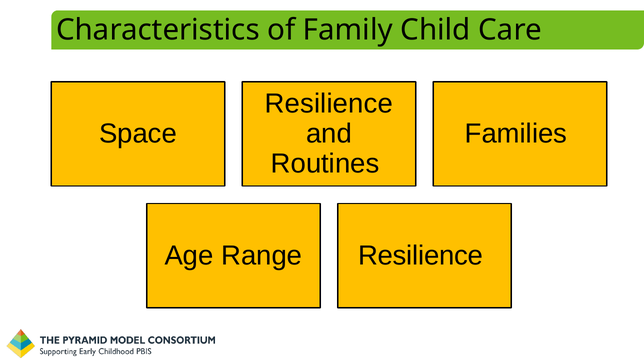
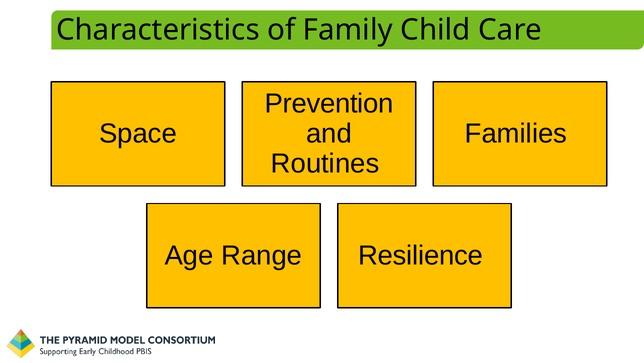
Resilience: Resilience -> Prevention (329, 104)
